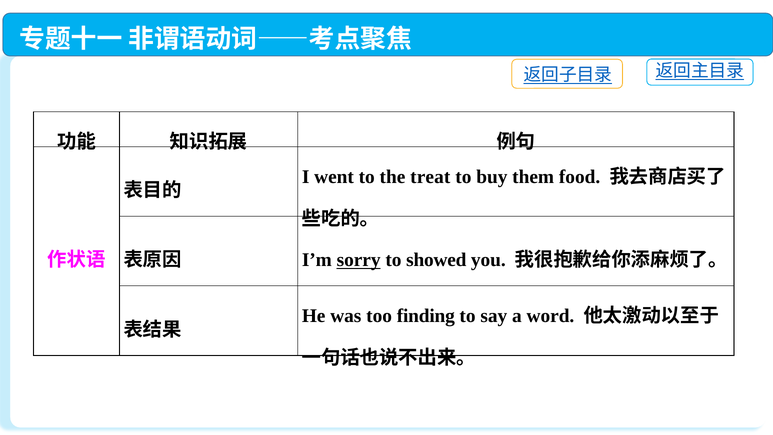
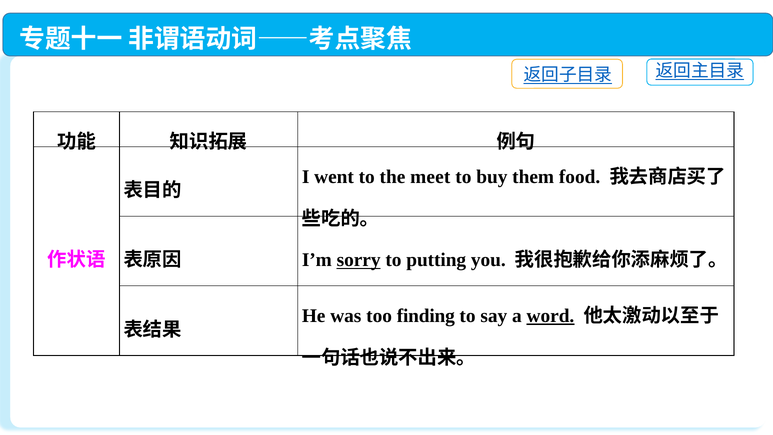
treat: treat -> meet (430, 177)
showed: showed -> putting (436, 260)
word underline: none -> present (550, 316)
